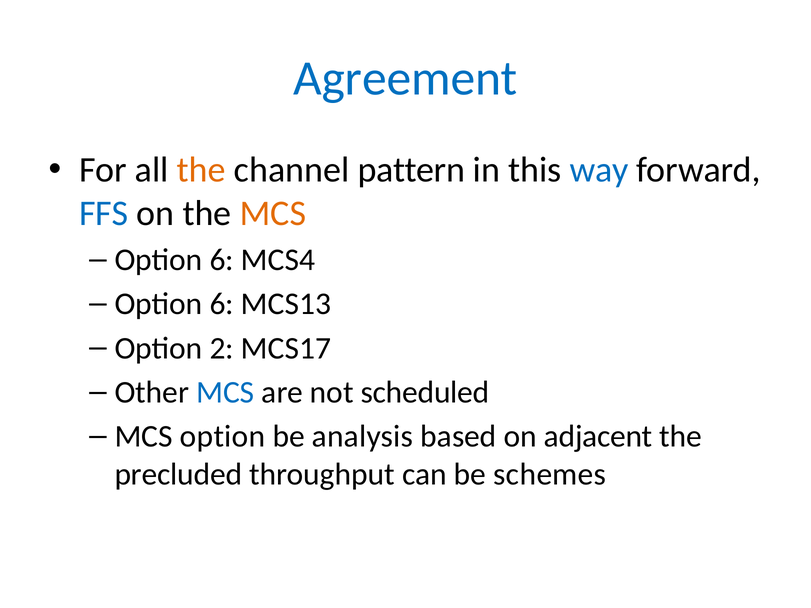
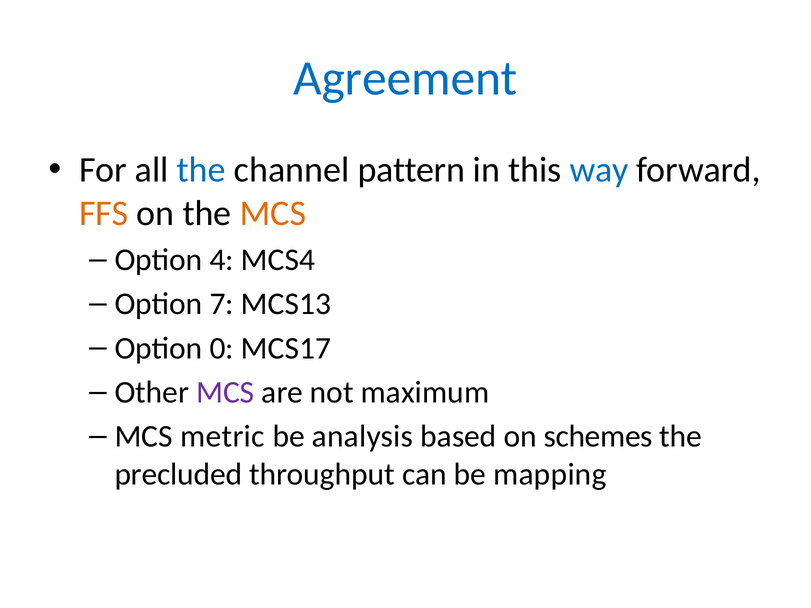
the colour: orange -> blue (201, 170)
FFS colour: blue -> orange (104, 213)
6: 6 -> 4 (222, 260)
6: 6 -> 7 (222, 304)
2: 2 -> 0 (222, 348)
MCS colour: blue -> purple (225, 393)
scheduled: scheduled -> maximum (425, 393)
MCS option: option -> metric (223, 437)
adjacent: adjacent -> schemes (598, 437)
schemes: schemes -> mapping (550, 475)
